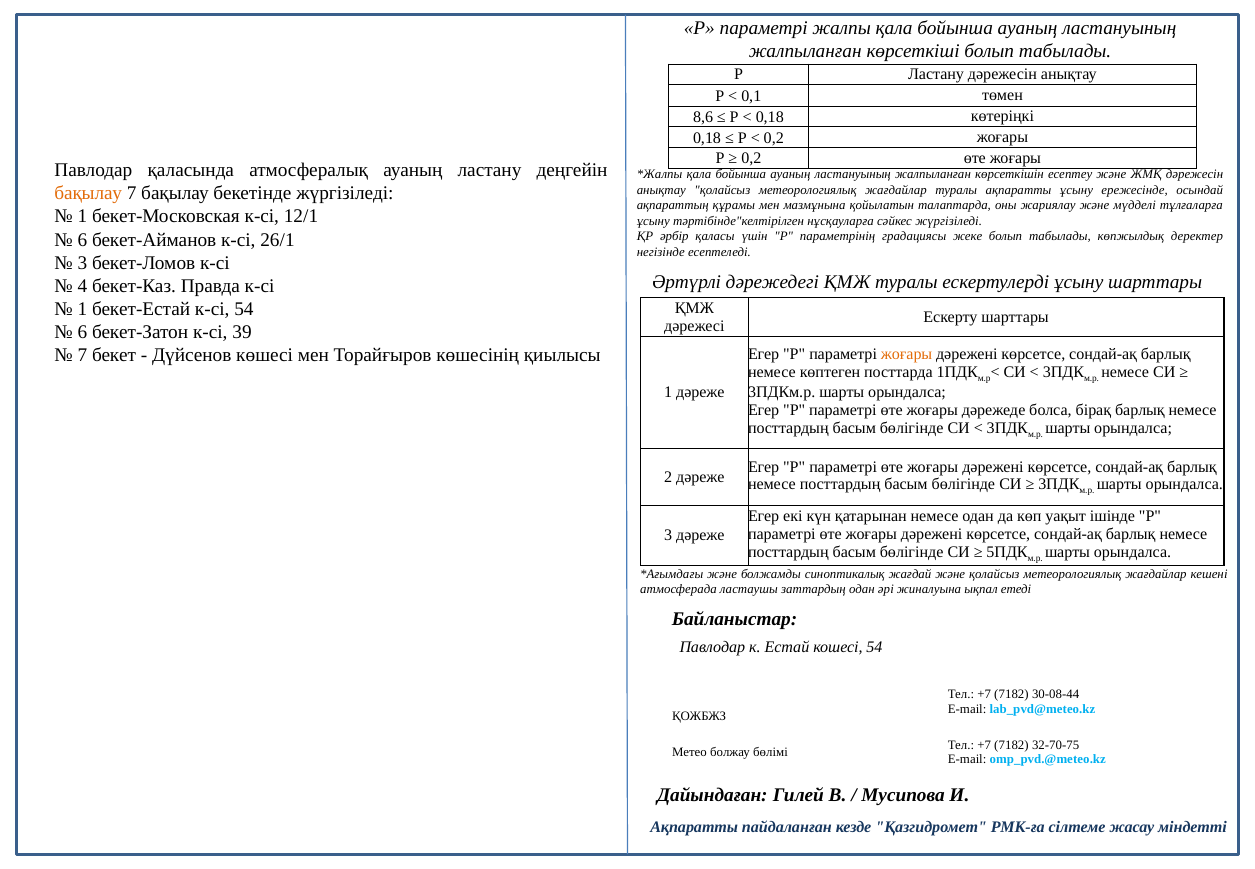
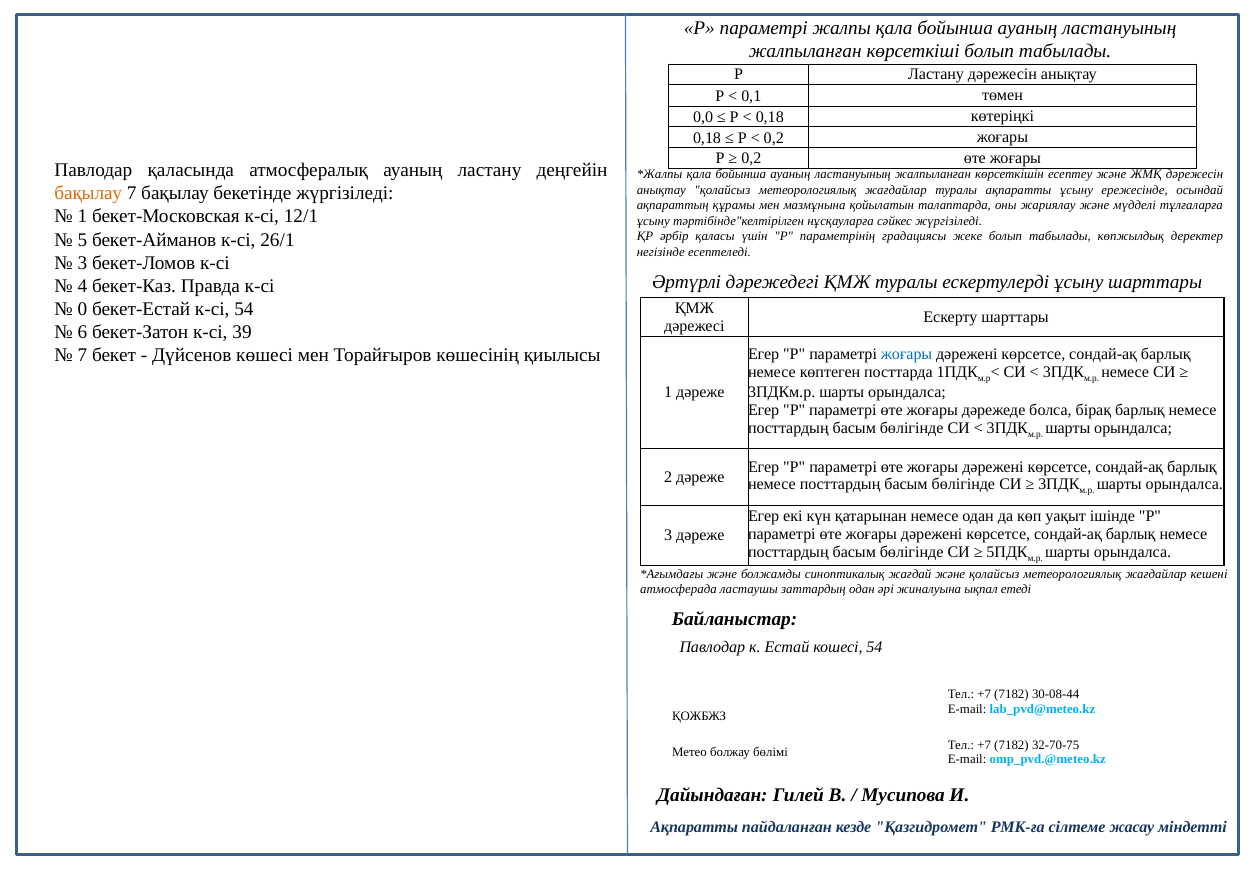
8,6: 8,6 -> 0,0 (703, 117)
6: 6 -> 5 (82, 240)
1: 1 -> 0 (82, 309)
жоғары colour: orange -> blue (907, 354)
